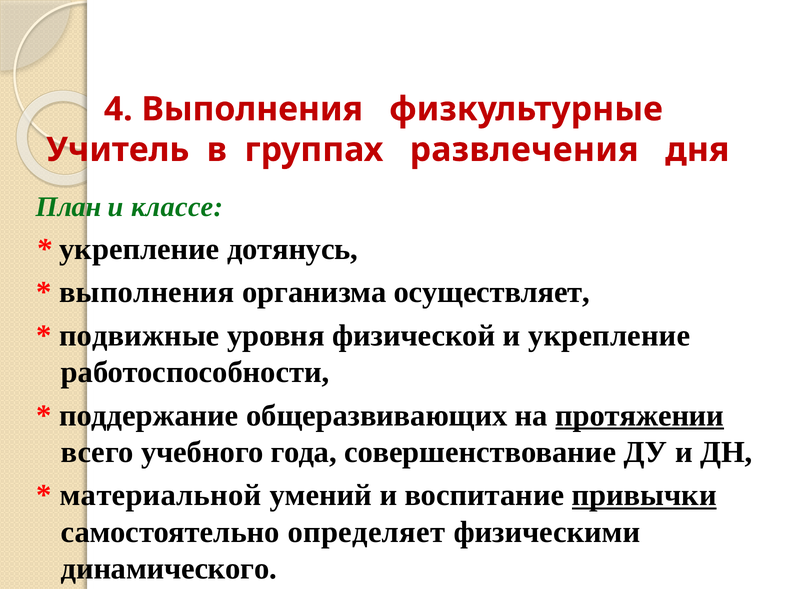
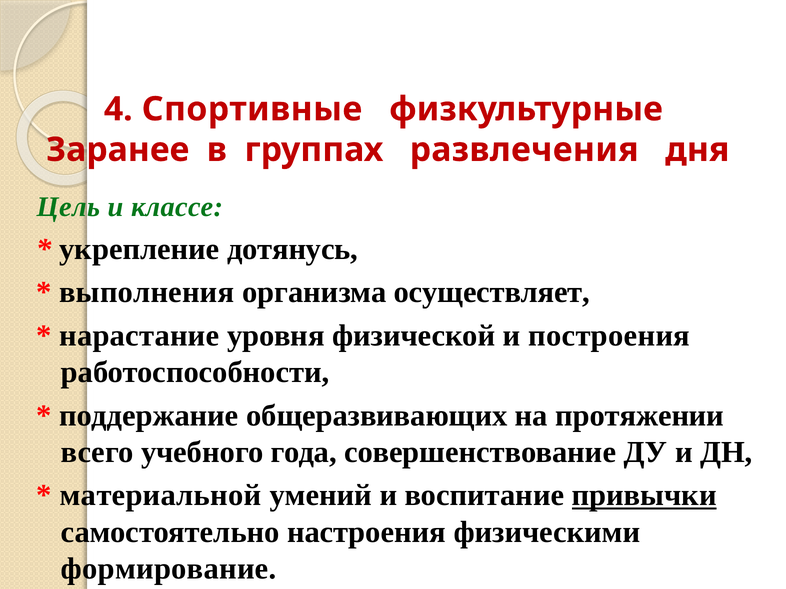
4 Выполнения: Выполнения -> Спортивные (252, 109)
Учитель: Учитель -> Заранее (118, 150)
План: План -> Цель (68, 207)
подвижные: подвижные -> нарастание (139, 336)
и укрепление: укрепление -> построения (609, 336)
протяжении underline: present -> none (640, 416)
определяет: определяет -> настроения (367, 533)
динамического: динамического -> формирование (169, 569)
